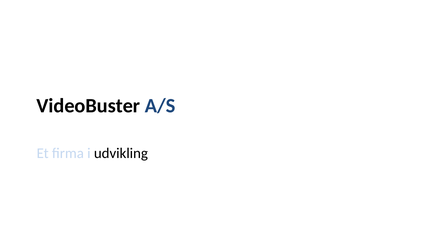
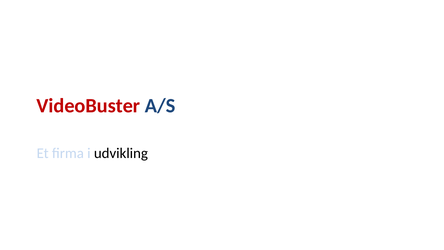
VideoBuster colour: black -> red (88, 106)
